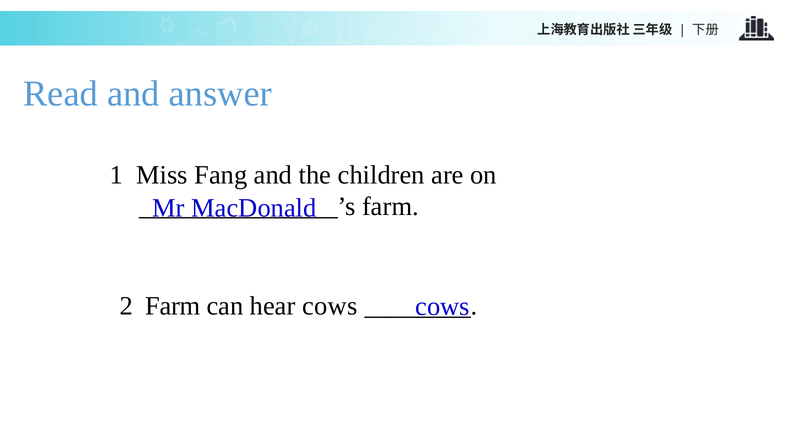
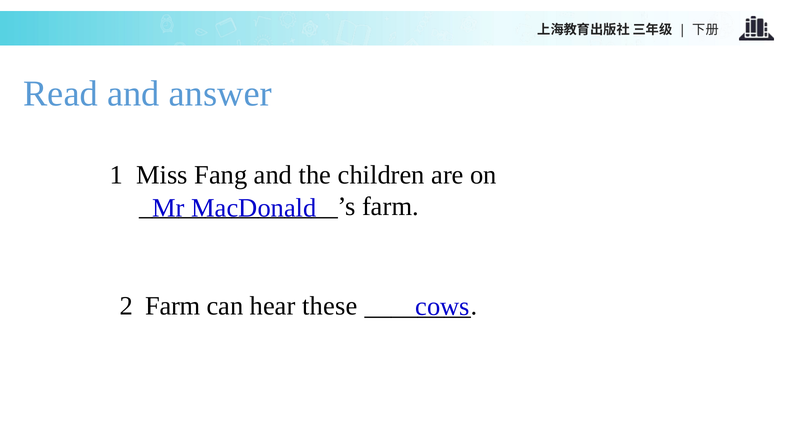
hear cows: cows -> these (330, 306)
